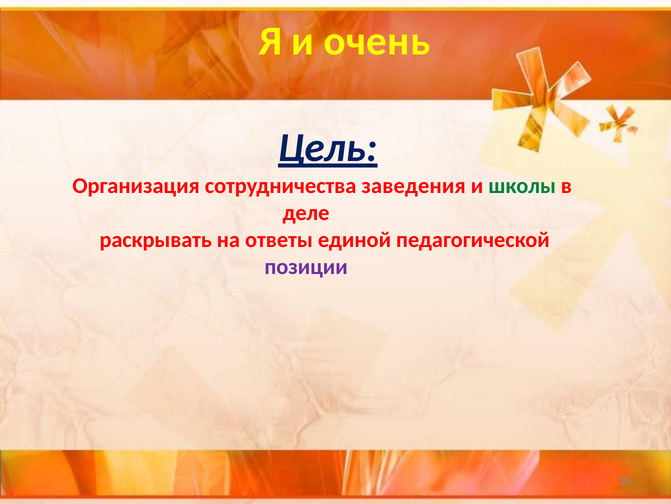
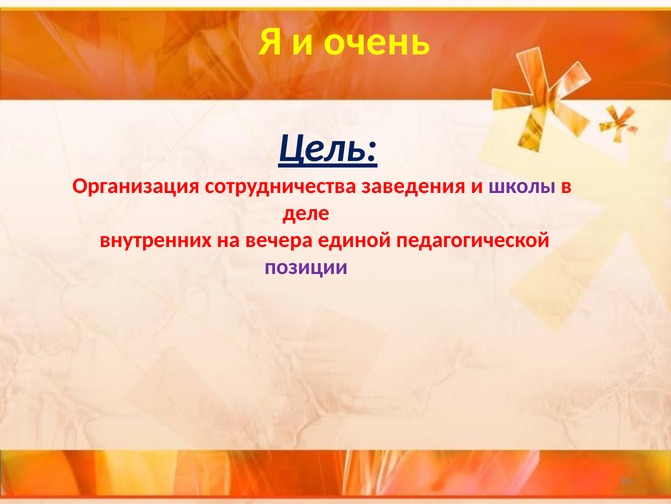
школы colour: green -> purple (522, 186)
раскрывать: раскрывать -> внутренних (156, 239)
ответы: ответы -> вечера (279, 239)
